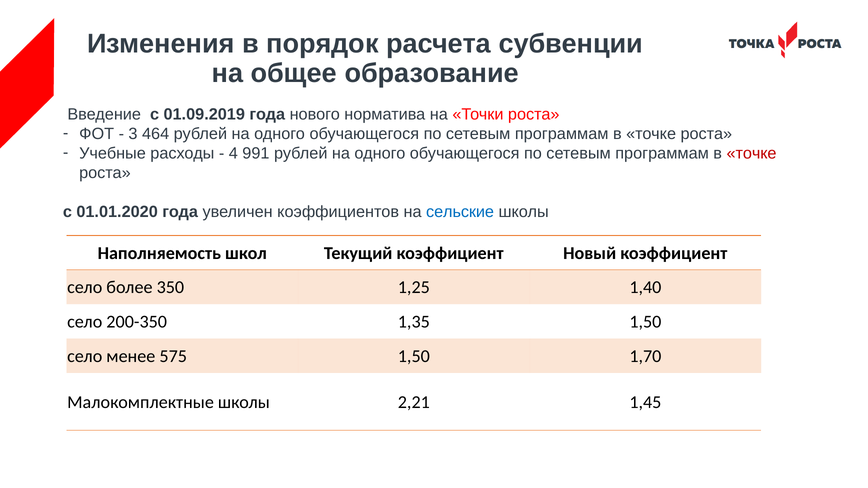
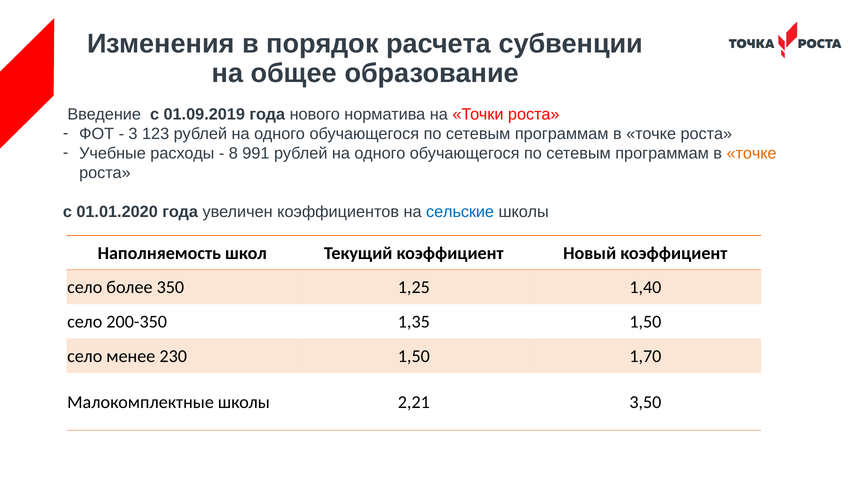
464: 464 -> 123 (156, 134)
4: 4 -> 8 (233, 153)
точке colour: red -> orange (751, 153)
575: 575 -> 230 (173, 356)
1,45: 1,45 -> 3,50 (645, 402)
